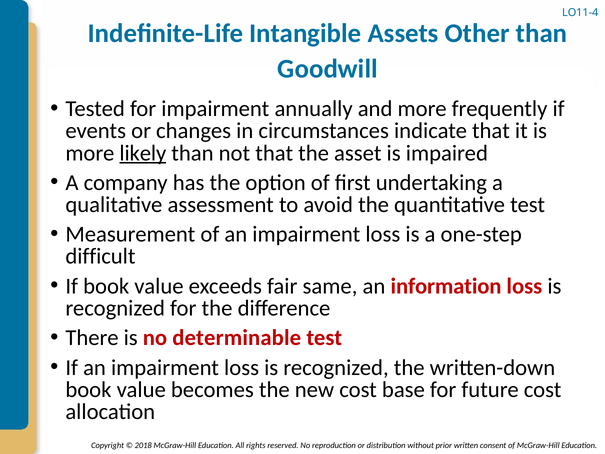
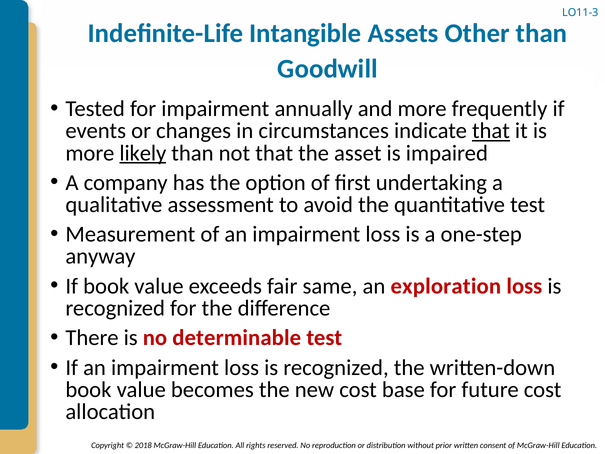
LO11-4: LO11-4 -> LO11-3 (580, 12)
that underline: none -> present (491, 131)
difficult: difficult -> anyway (100, 256)
information: information -> exploration (446, 286)
